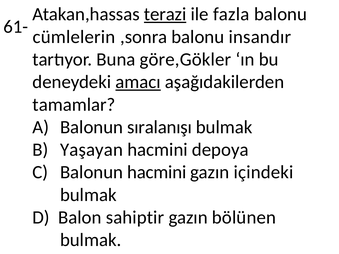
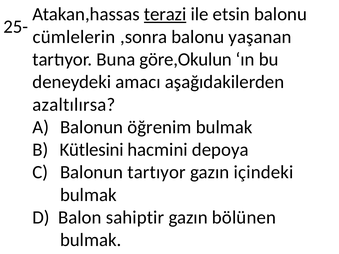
fazla: fazla -> etsin (231, 14)
61-: 61- -> 25- (16, 27)
insandır: insandır -> yaşanan (260, 37)
göre,Gökler: göre,Gökler -> göre,Okulun (186, 59)
amacı underline: present -> none (138, 82)
tamamlar: tamamlar -> azaltılırsa (74, 105)
sıralanışı: sıralanışı -> öğrenim (159, 127)
Yaşayan: Yaşayan -> Kütlesini (92, 150)
Balonun hacmini: hacmini -> tartıyor (157, 172)
